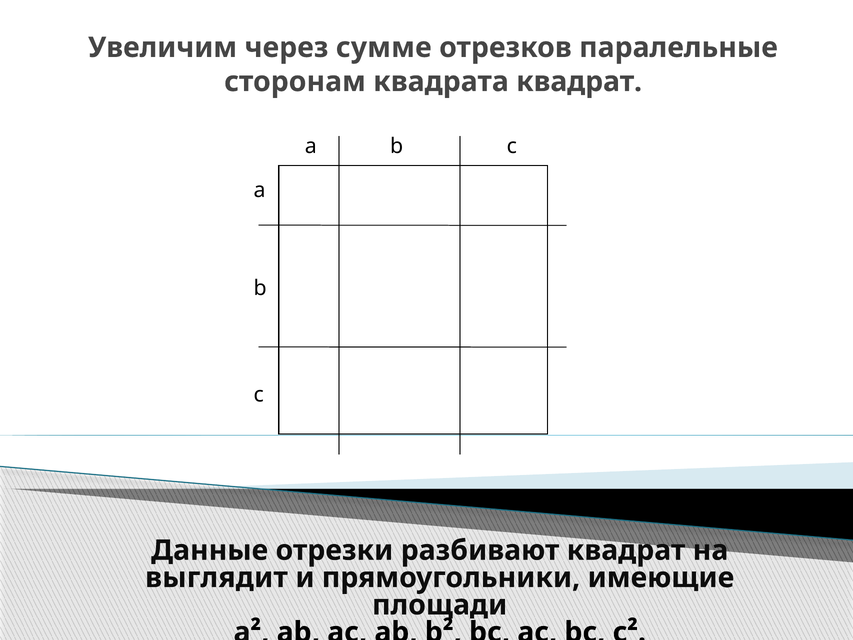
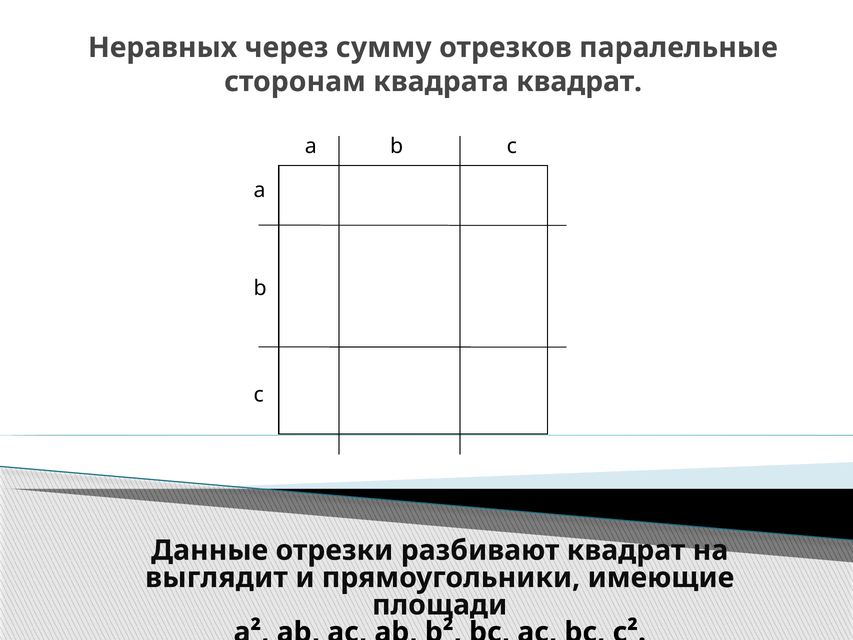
Увеличим: Увеличим -> Неравных (163, 48)
сумме: сумме -> сумму (384, 48)
